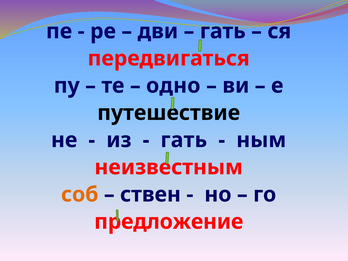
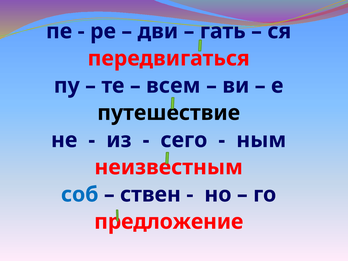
одно: одно -> всем (173, 86)
гать: гать -> сего (184, 140)
соб colour: orange -> blue (80, 194)
